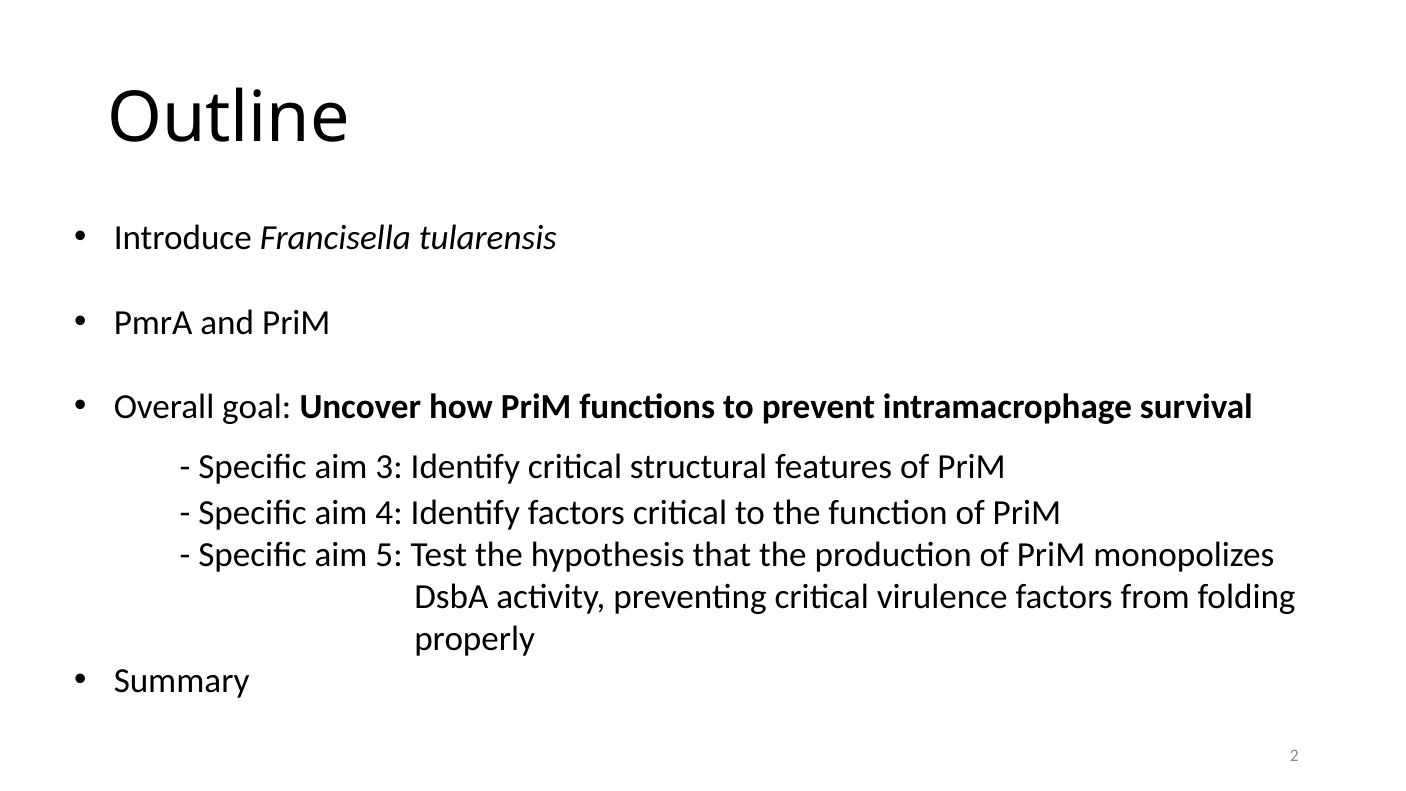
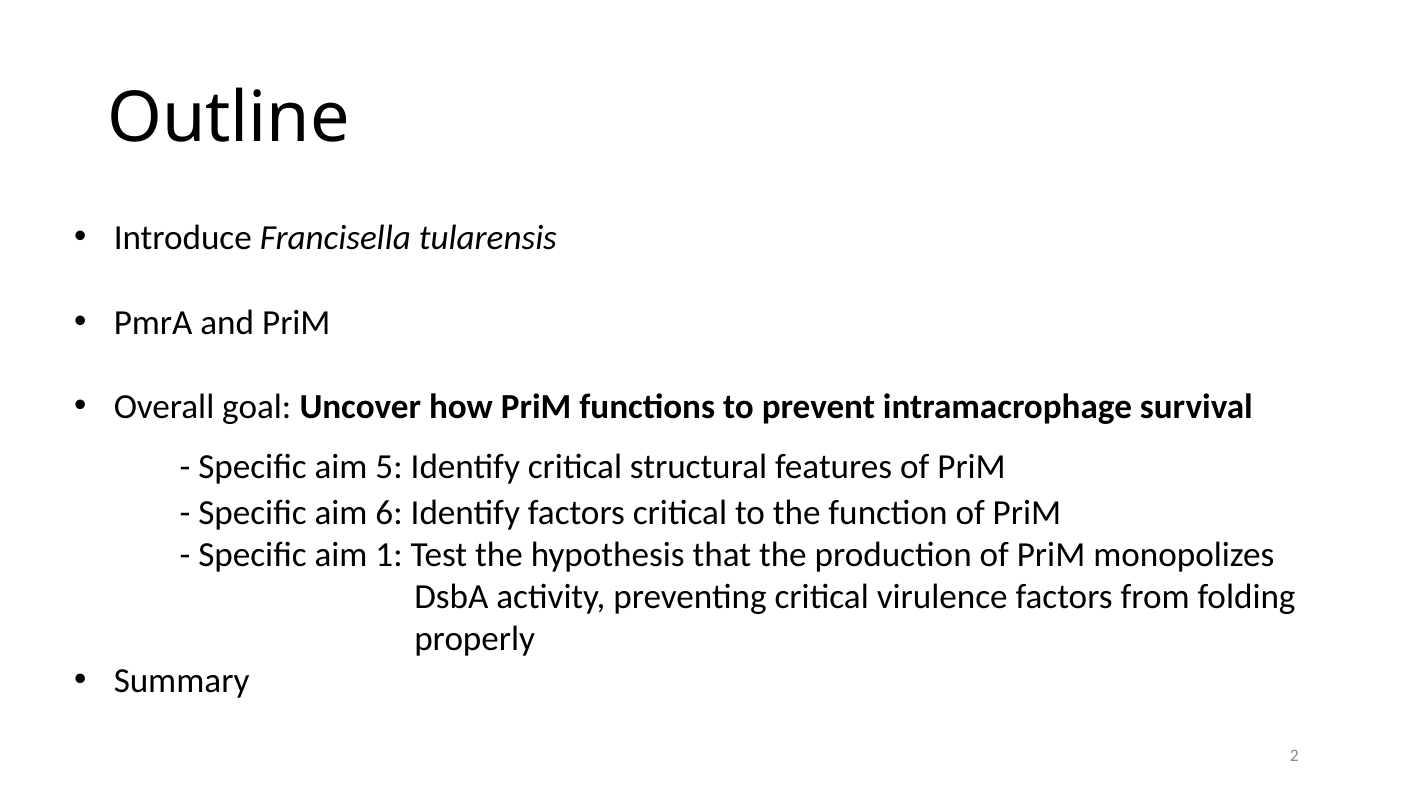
3: 3 -> 5 (389, 467)
4: 4 -> 6 (389, 512)
5: 5 -> 1 (389, 555)
